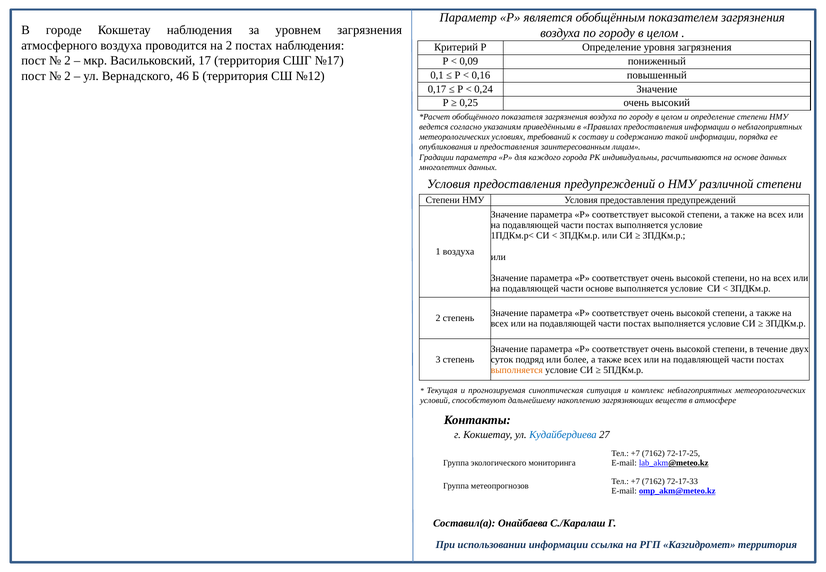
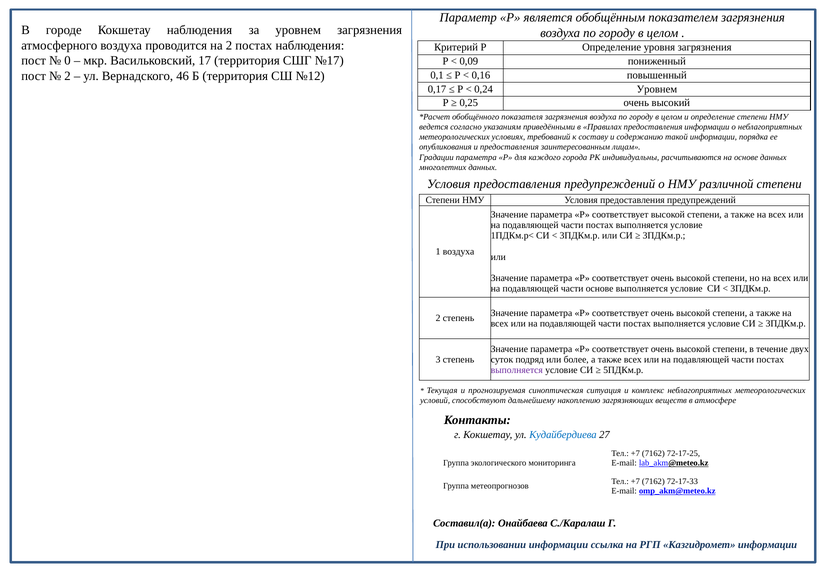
2: 2 -> 0 (68, 61)
0,24 Значение: Значение -> Уровнем (657, 89)
выполняется colour: orange -> purple (517, 370)
Казгидромет территория: территория -> информации (768, 545)
